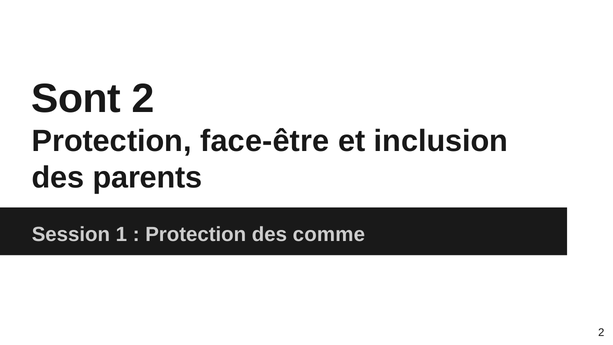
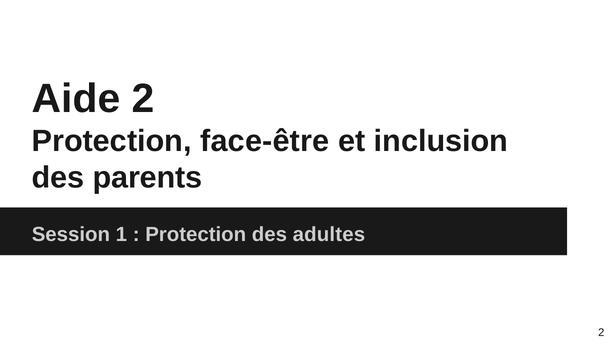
Sont: Sont -> Aide (76, 99)
comme: comme -> adultes (329, 234)
